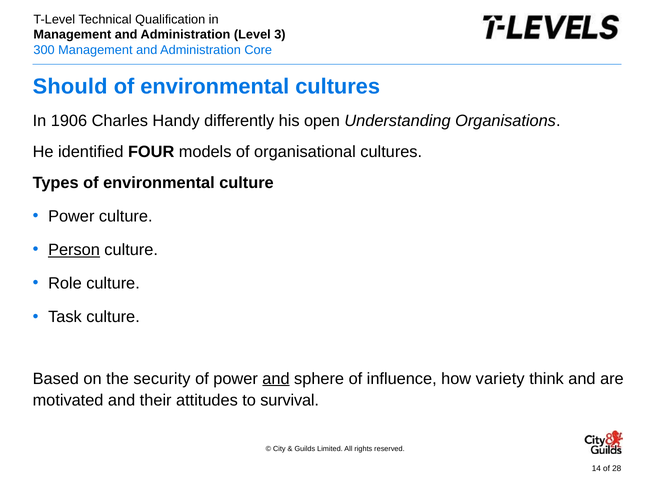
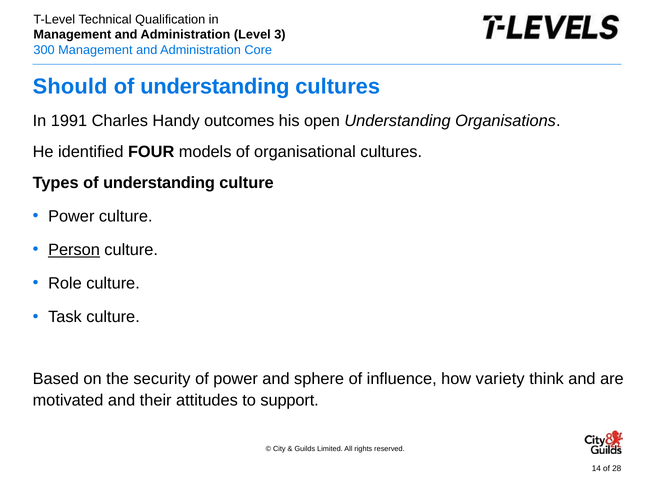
environmental: environmental -> understanding (215, 87)
1906: 1906 -> 1991 (69, 121)
differently: differently -> outcomes (239, 121)
Types of environmental: environmental -> understanding (159, 183)
and underline: present -> none (276, 379)
survival: survival -> support (290, 401)
